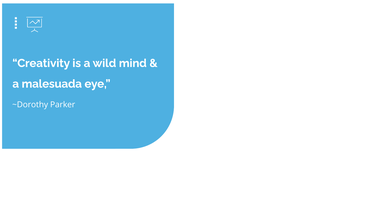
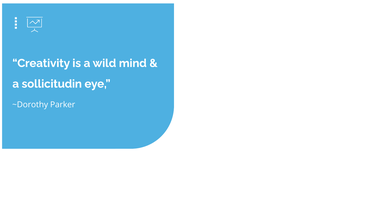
malesuada: malesuada -> sollicitudin (52, 84)
